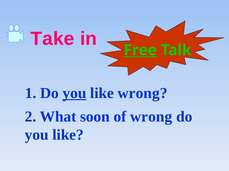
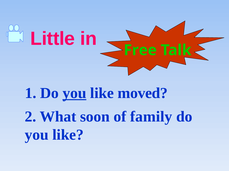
Take: Take -> Little (53, 39)
Free underline: present -> none (140, 50)
like wrong: wrong -> moved (143, 94)
of wrong: wrong -> family (151, 117)
